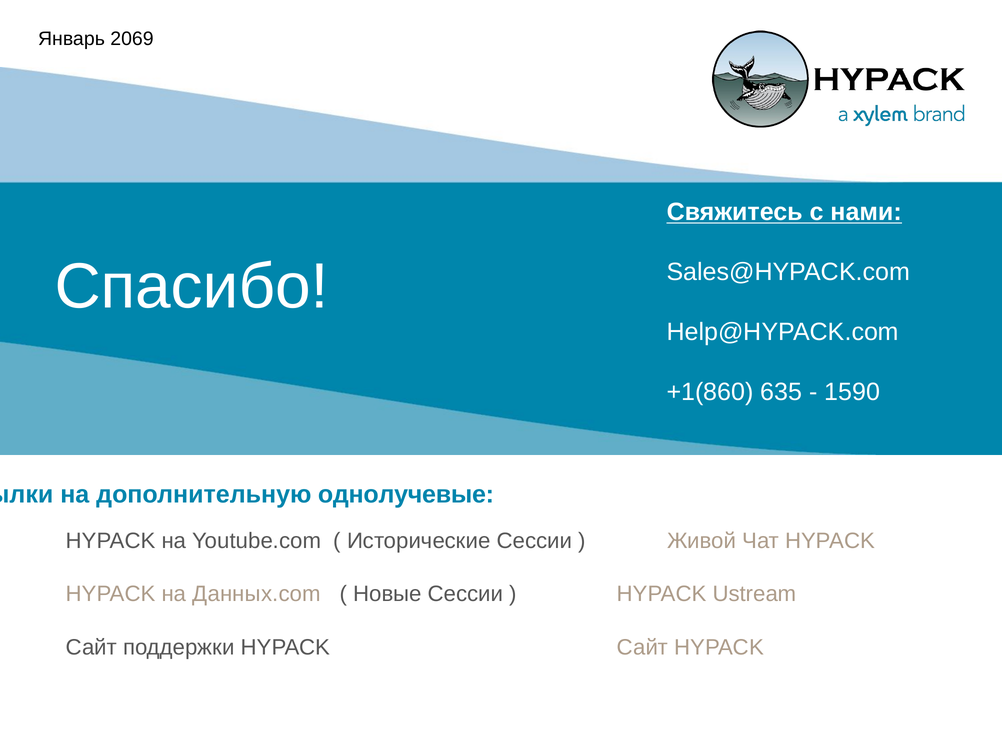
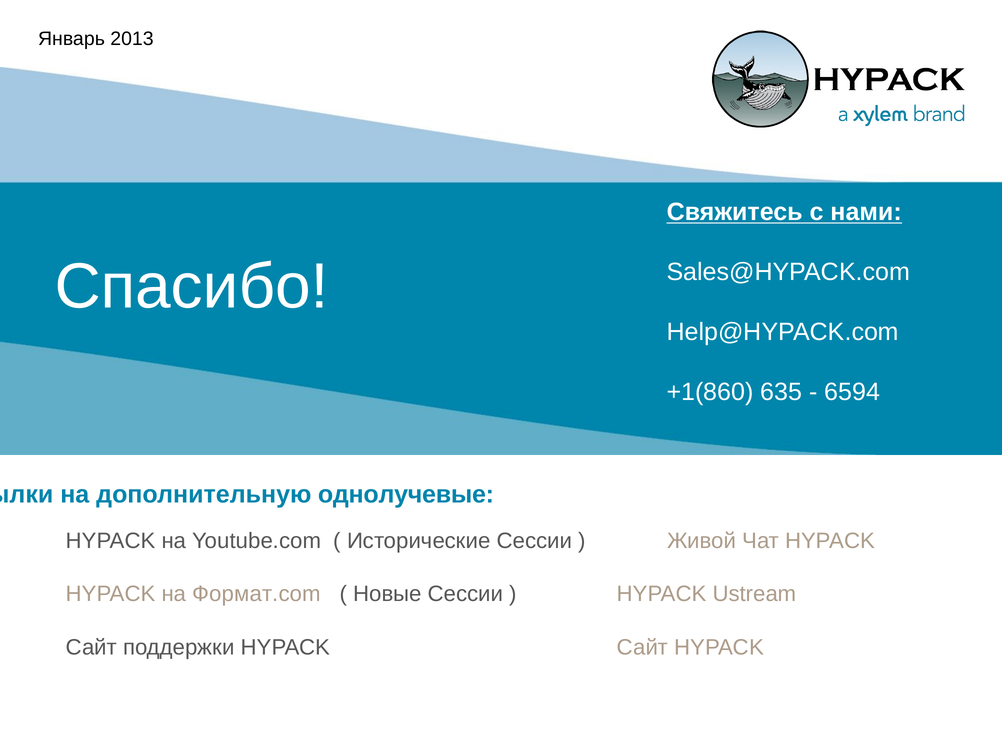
2069: 2069 -> 2013 (132, 39)
1590: 1590 -> 6594 (852, 392)
Данных.com: Данных.com -> Формат.com (257, 594)
